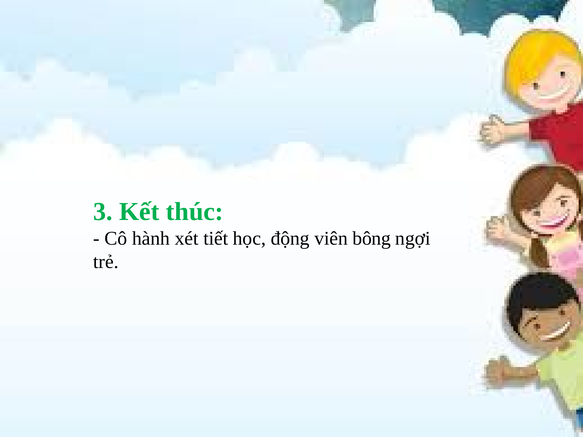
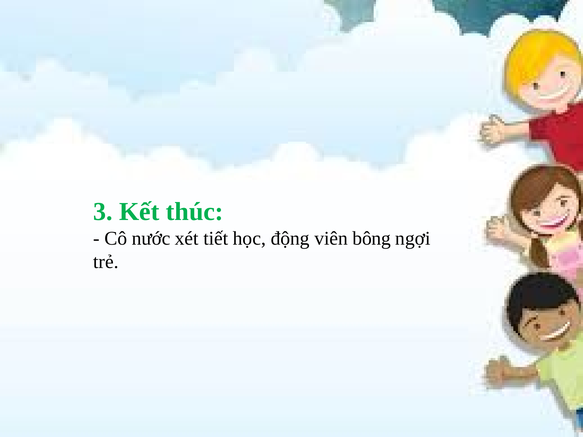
hành: hành -> nước (151, 238)
